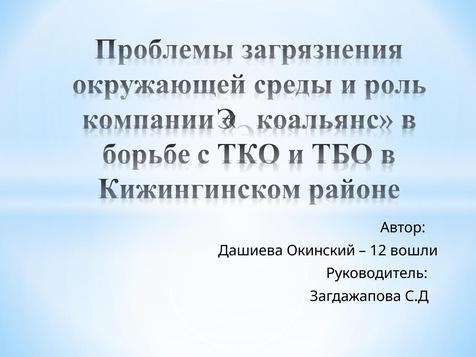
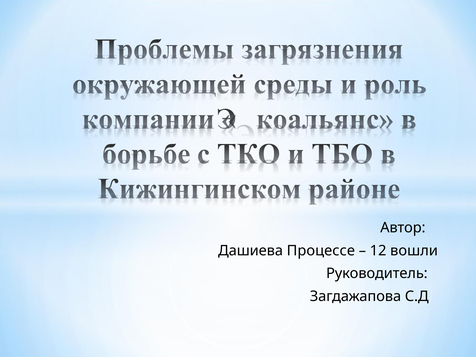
Окинский: Окинский -> Процессе (321, 251)
